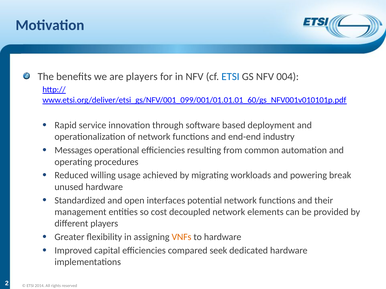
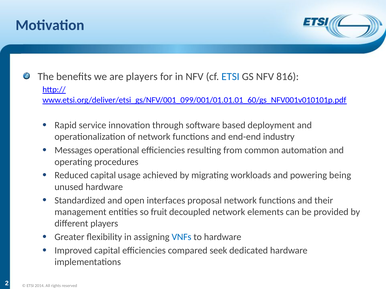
004: 004 -> 816 (288, 77)
Reduced willing: willing -> capital (103, 176)
break: break -> being (340, 176)
potential: potential -> proposal (205, 201)
cost: cost -> fruit (159, 212)
VNFs colour: orange -> blue (182, 237)
